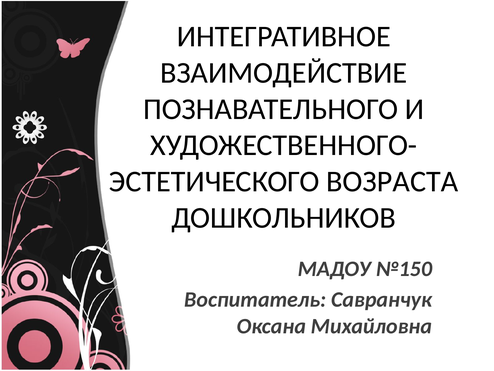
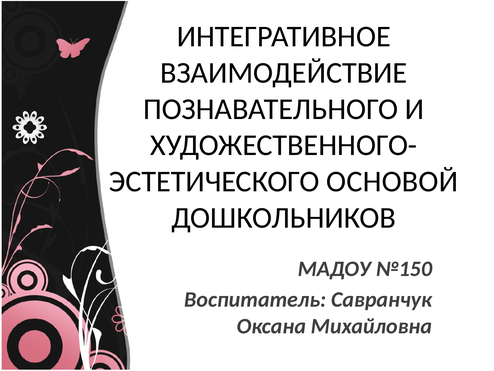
ВОЗРАСТА: ВОЗРАСТА -> ОСНОВОЙ (392, 181)
